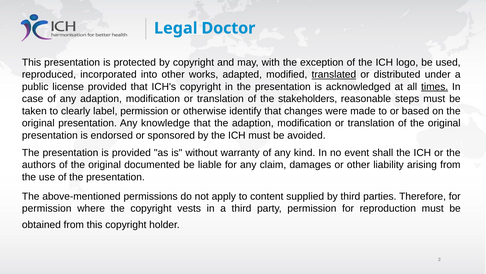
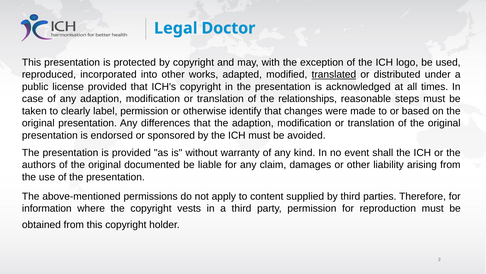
times underline: present -> none (435, 87)
stakeholders: stakeholders -> relationships (308, 99)
knowledge: knowledge -> differences (166, 123)
permission: permission -> information (47, 208)
